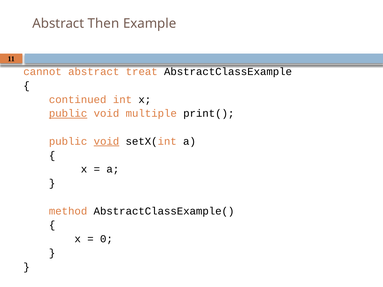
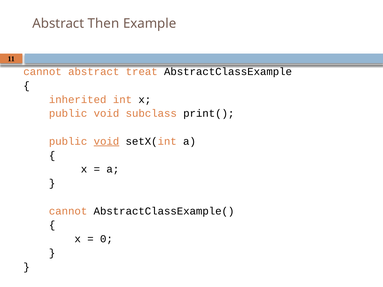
continued: continued -> inherited (78, 100)
public underline: present -> none (68, 114)
multiple: multiple -> subclass (151, 114)
method: method -> cannot (68, 211)
